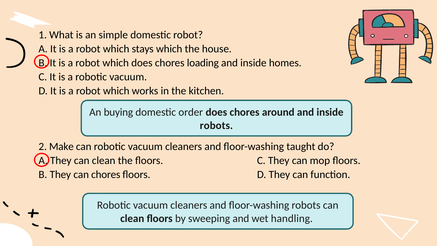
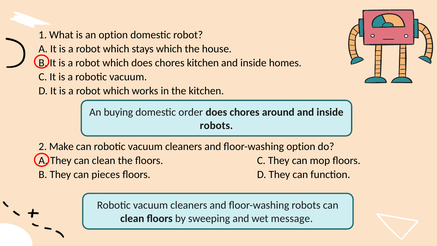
an simple: simple -> option (113, 35)
chores loading: loading -> kitchen (203, 63)
floor-washing taught: taught -> option (301, 147)
can chores: chores -> pieces (106, 175)
handling: handling -> message (292, 218)
